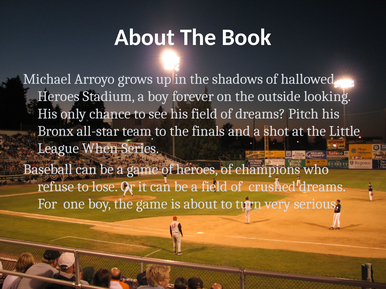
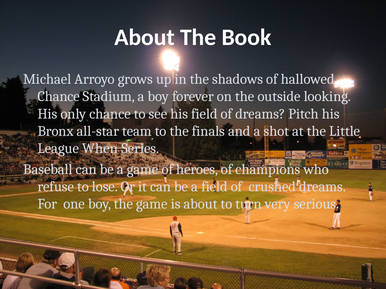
Heroes: Heroes -> Chance (59, 97)
